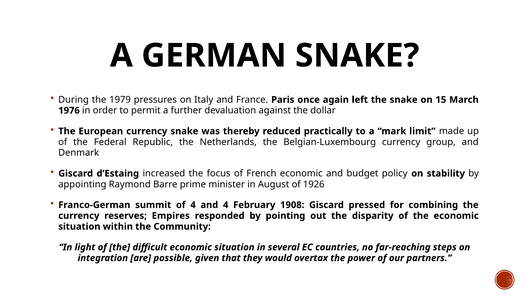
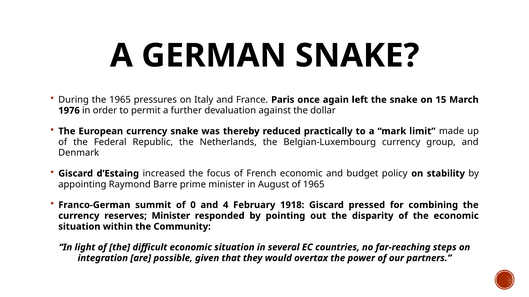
the 1979: 1979 -> 1965 (120, 100)
of 1926: 1926 -> 1965 (314, 185)
of 4: 4 -> 0 (193, 205)
1908: 1908 -> 1918 (292, 205)
reserves Empires: Empires -> Minister (171, 216)
